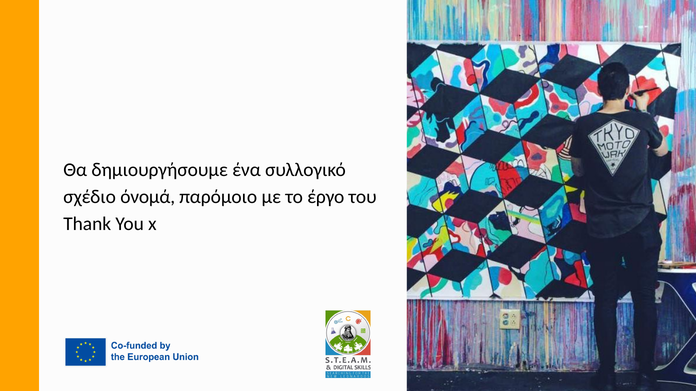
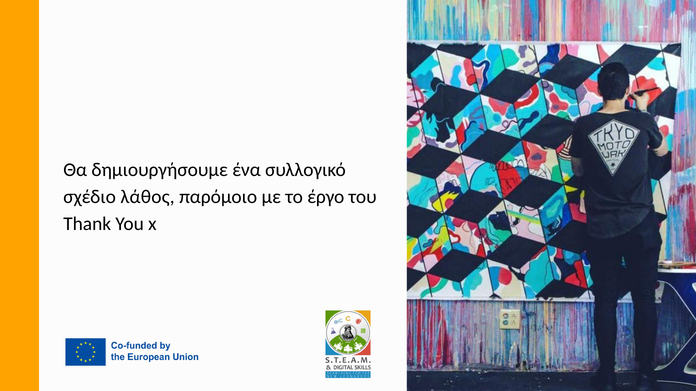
όνομά: όνομά -> λάθος (148, 197)
